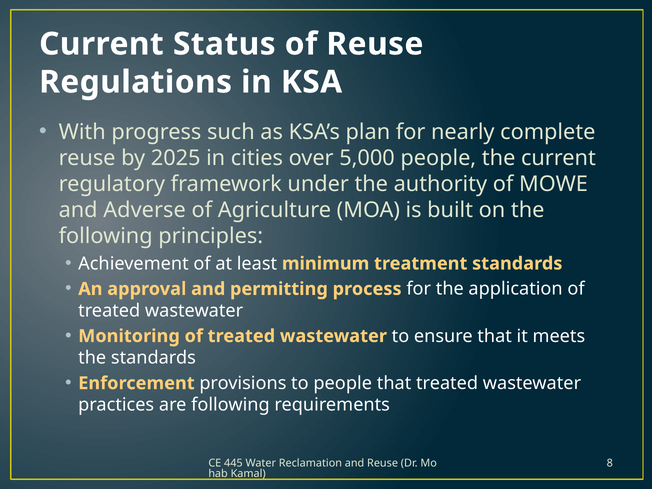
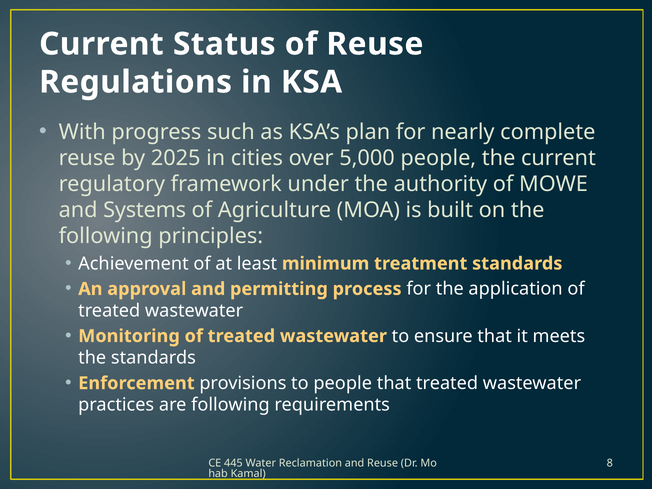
Adverse: Adverse -> Systems (145, 210)
